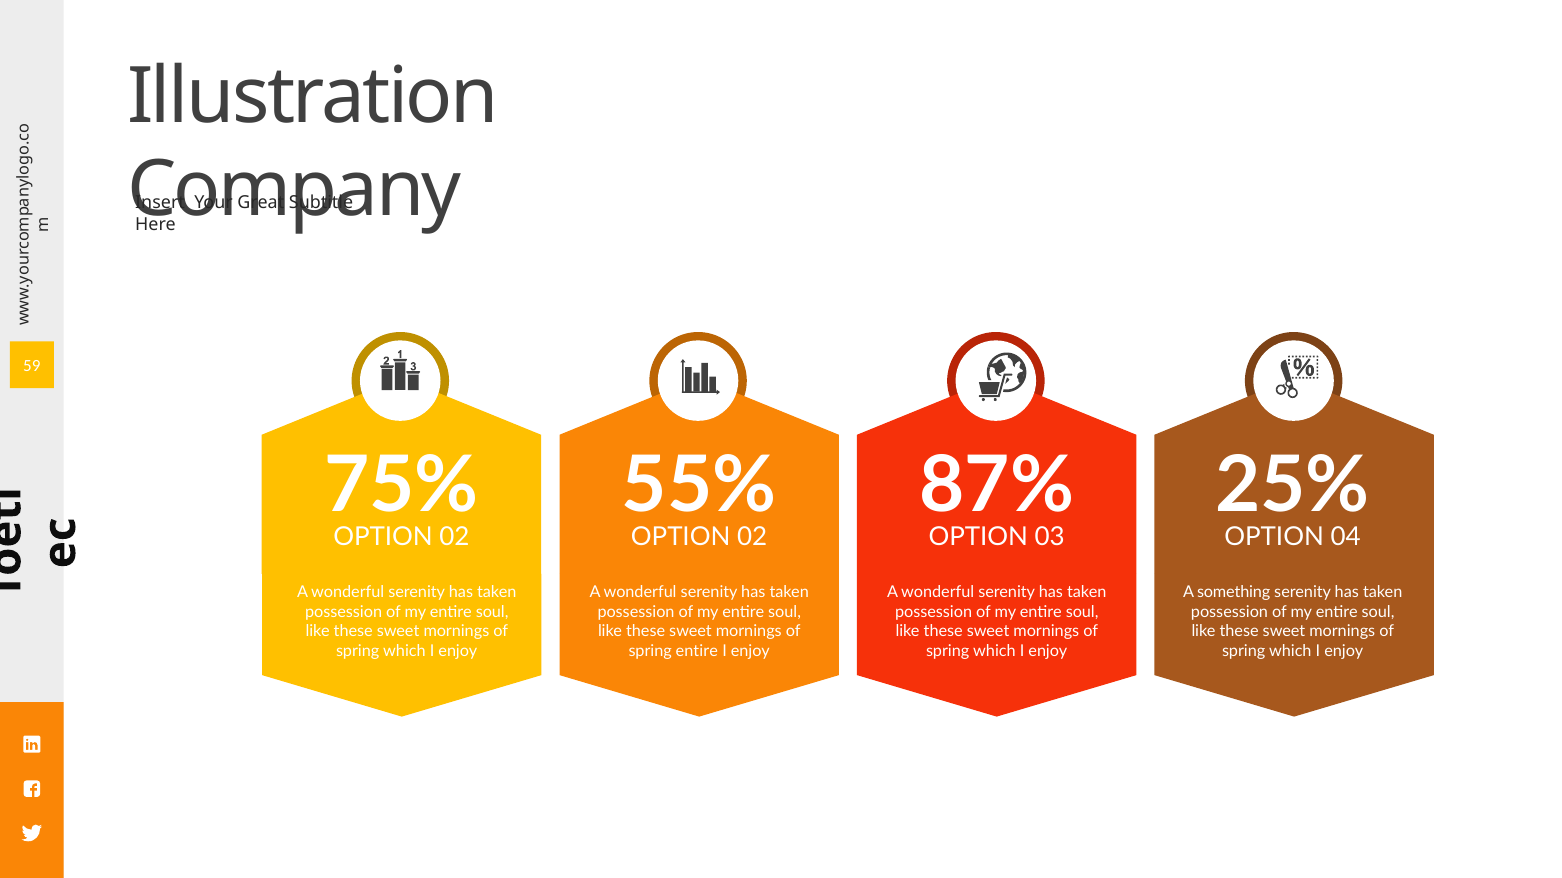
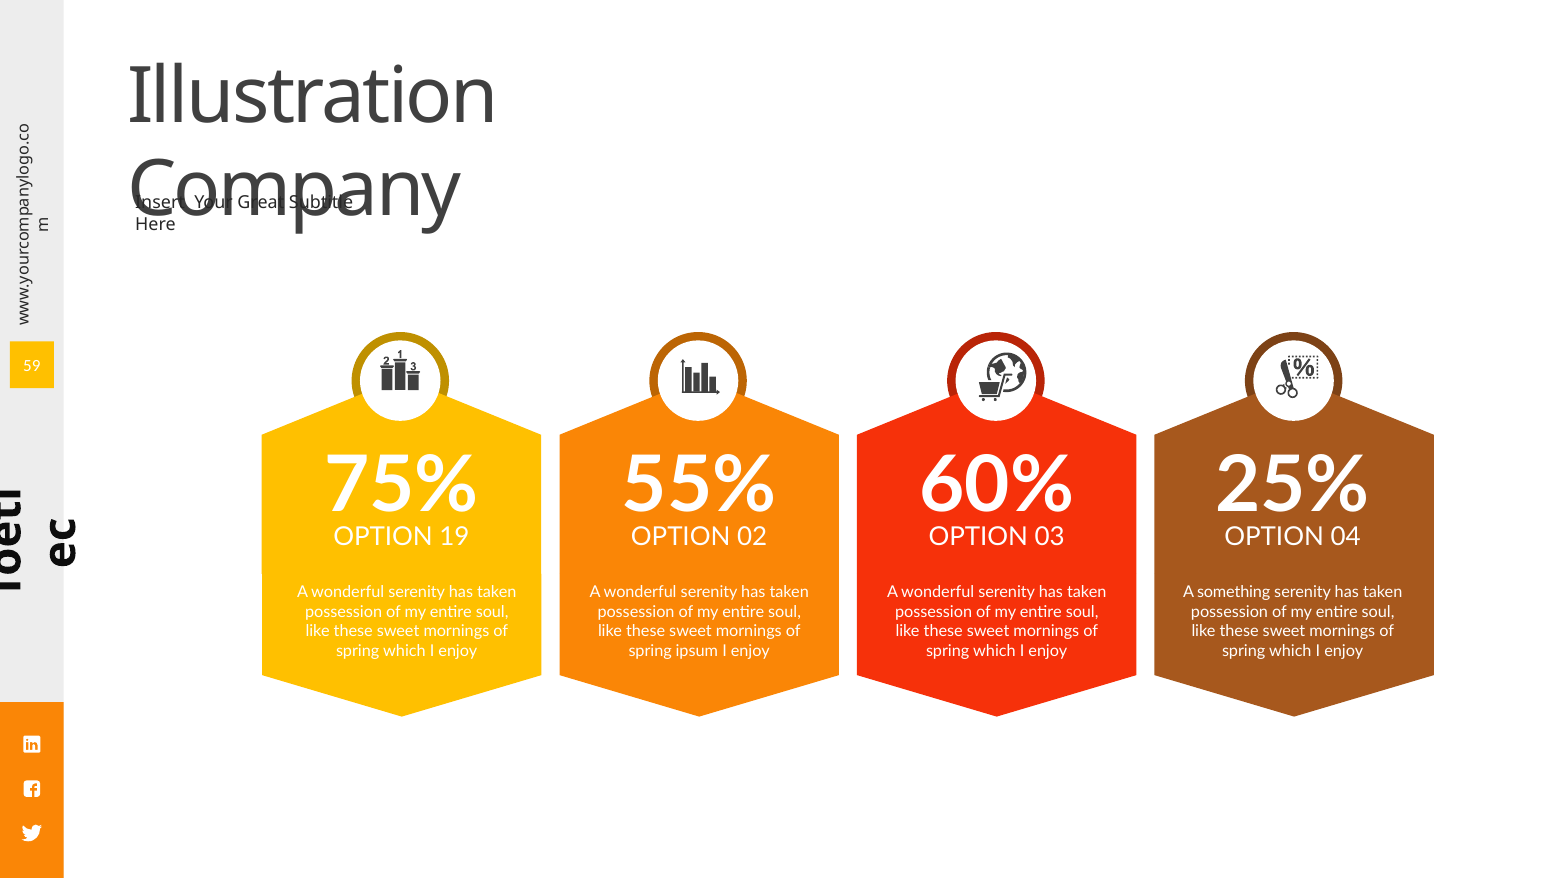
87%: 87% -> 60% (997, 486)
02: 02 -> 19 (454, 537)
spring entire: entire -> ipsum (697, 651)
